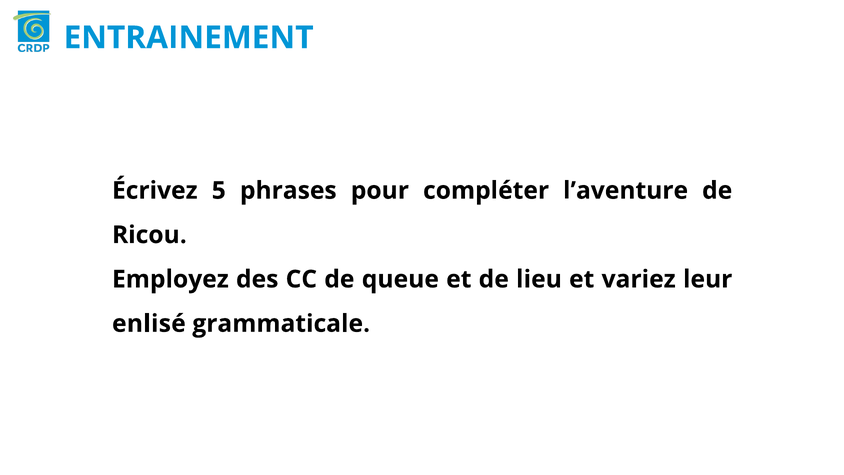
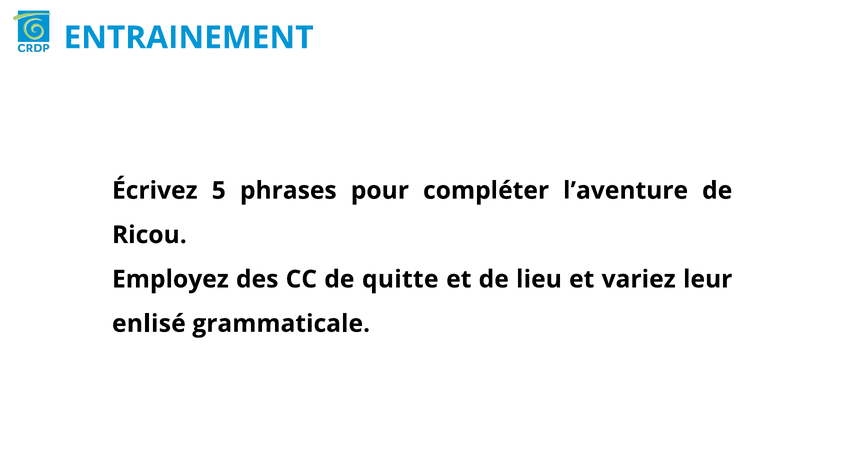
queue: queue -> quitte (400, 279)
